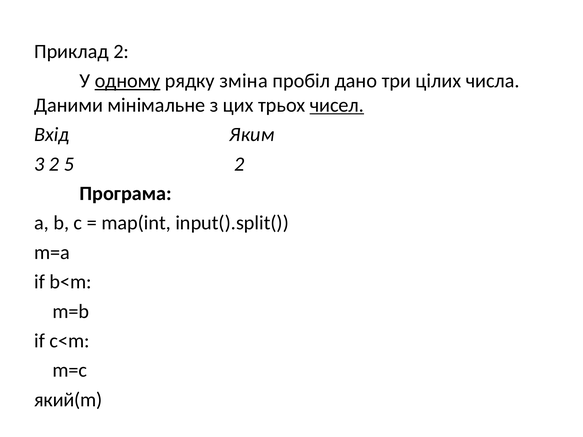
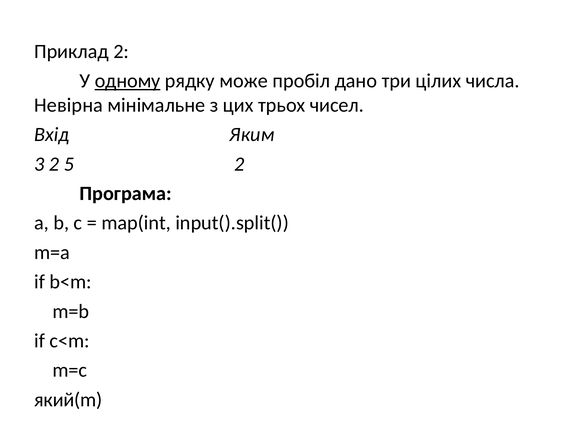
зміна: зміна -> може (244, 81)
Даними: Даними -> Невірна (69, 105)
чисел underline: present -> none (337, 105)
